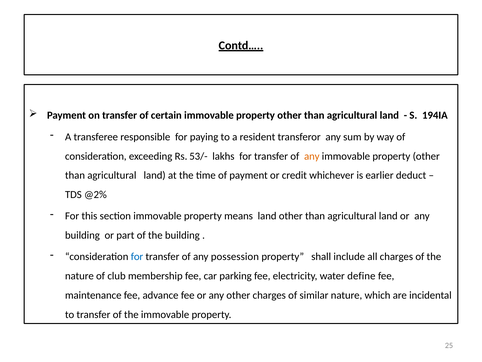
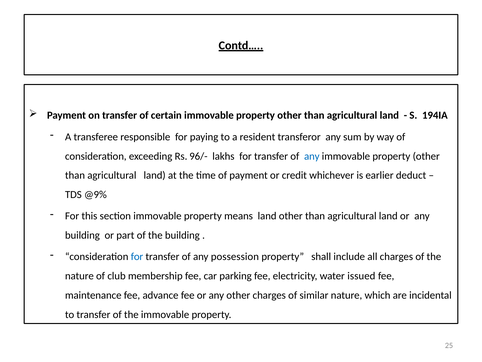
53/-: 53/- -> 96/- (198, 156)
any colour: orange -> blue (312, 156)
@2%: @2% -> @9% (95, 194)
define: define -> issued (361, 276)
